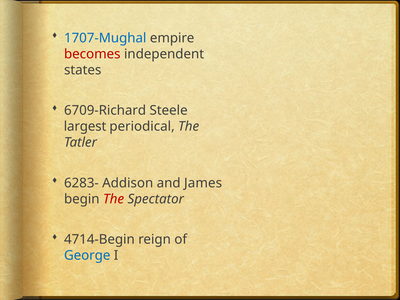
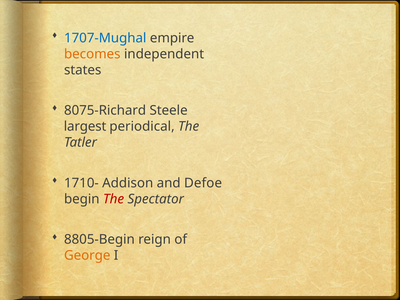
becomes colour: red -> orange (92, 54)
6709-Richard: 6709-Richard -> 8075-Richard (105, 111)
6283-: 6283- -> 1710- (81, 183)
James: James -> Defoe (203, 183)
4714-Begin: 4714-Begin -> 8805-Begin (99, 239)
George colour: blue -> orange (87, 255)
